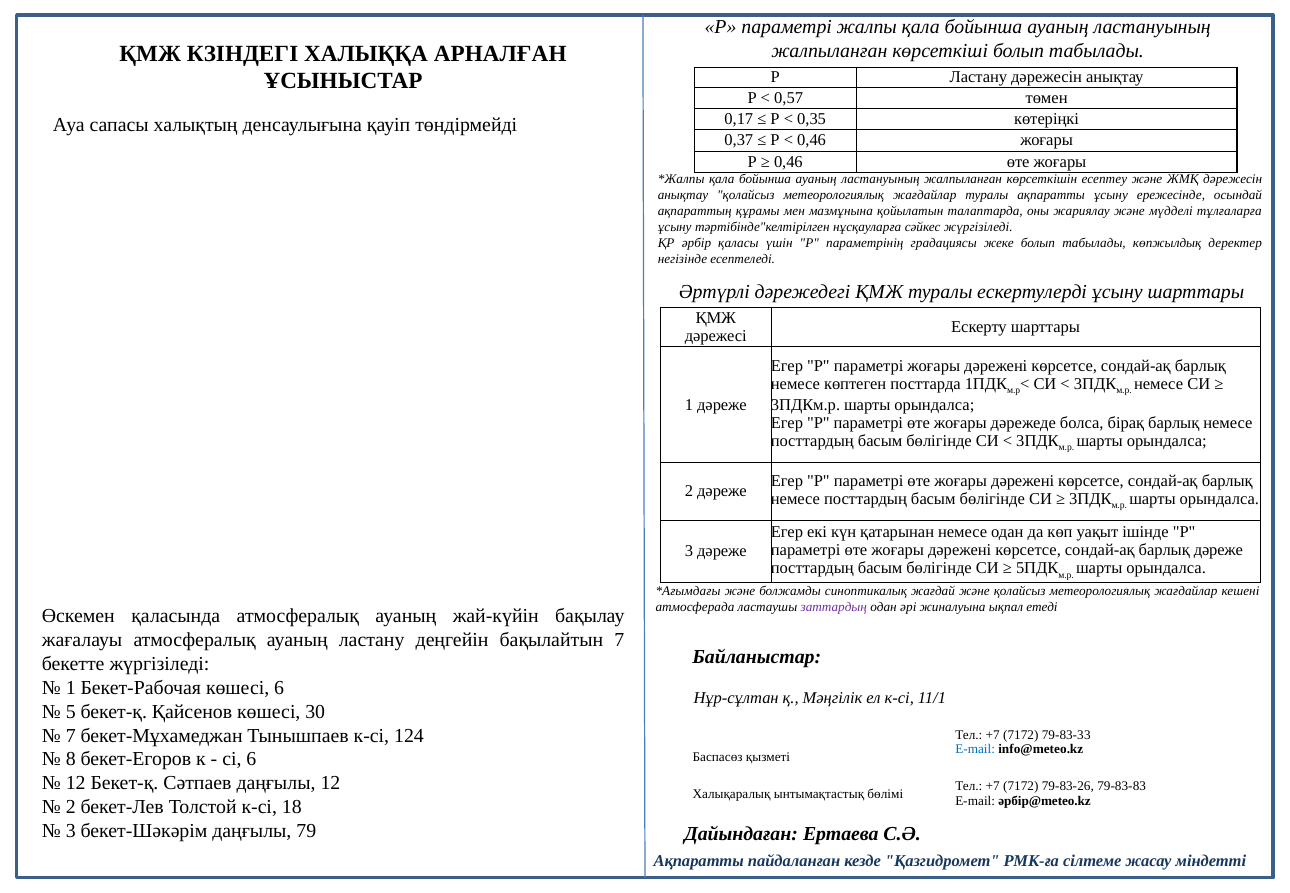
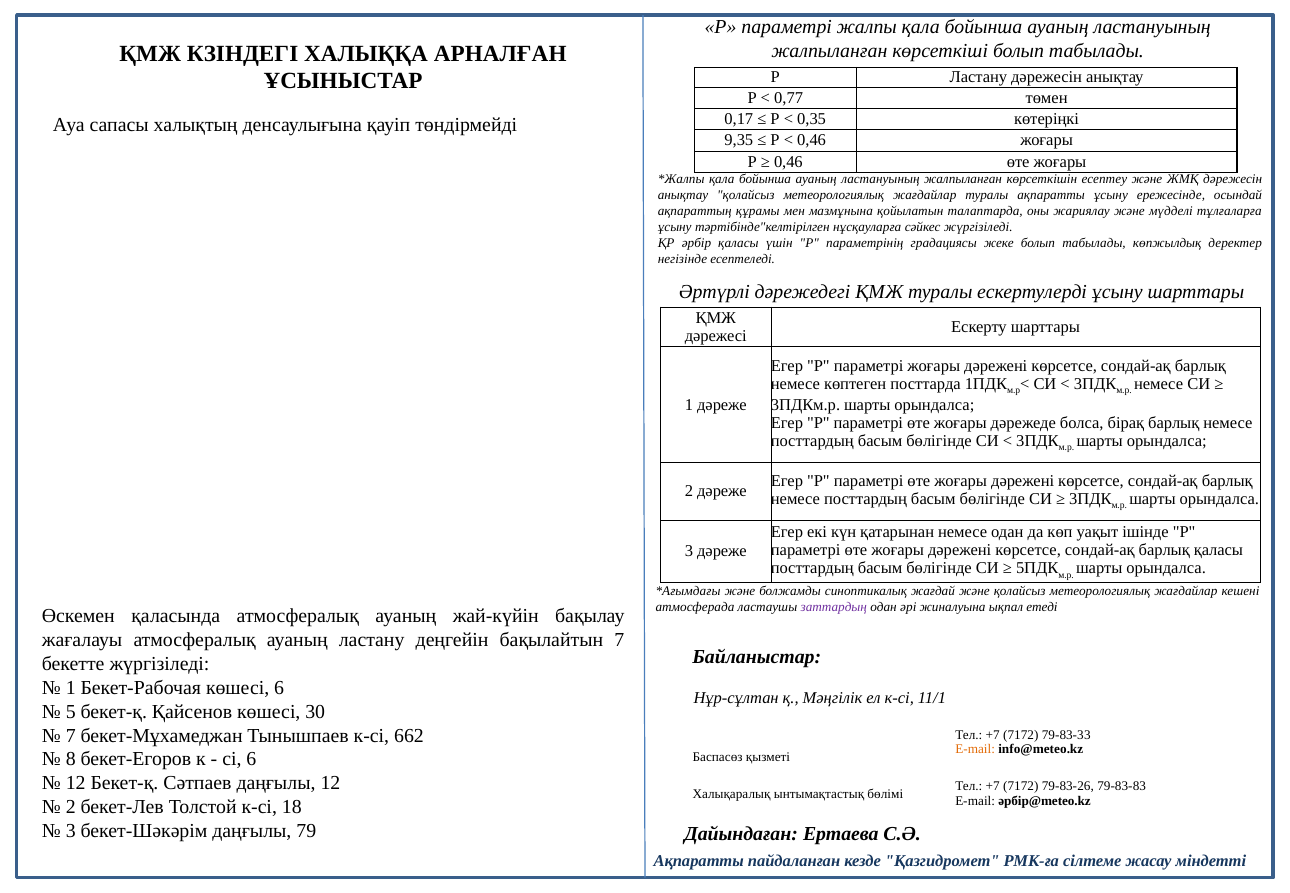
0,57: 0,57 -> 0,77 (789, 98)
0,37: 0,37 -> 9,35 (739, 140)
барлық дәреже: дәреже -> қаласы (1218, 550)
124: 124 -> 662 (409, 736)
E-mail colour: blue -> orange (975, 750)
